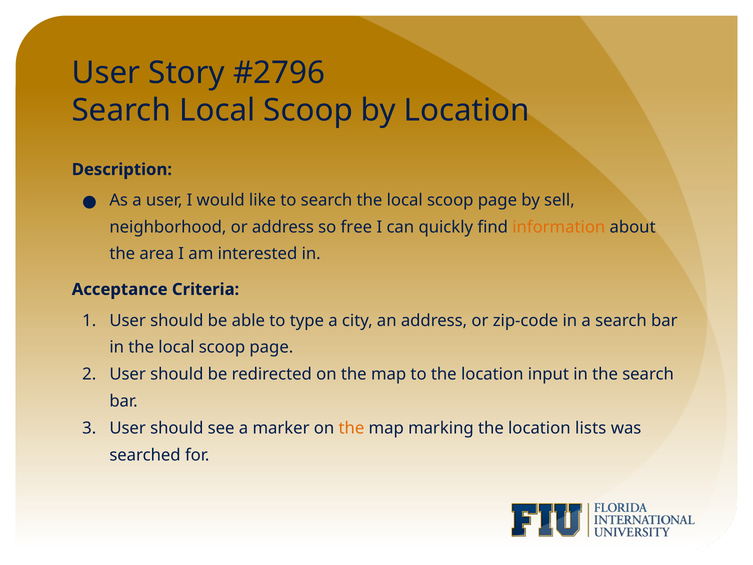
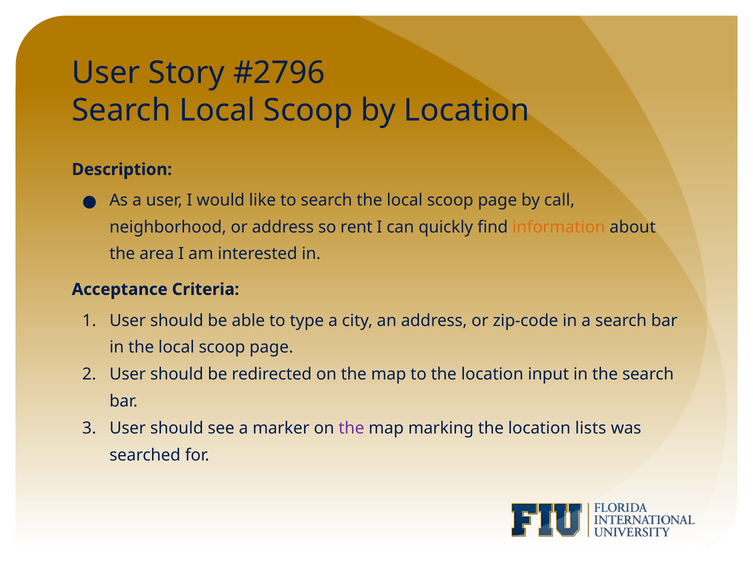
sell: sell -> call (559, 200)
free: free -> rent (356, 227)
the colour: orange -> purple (351, 428)
